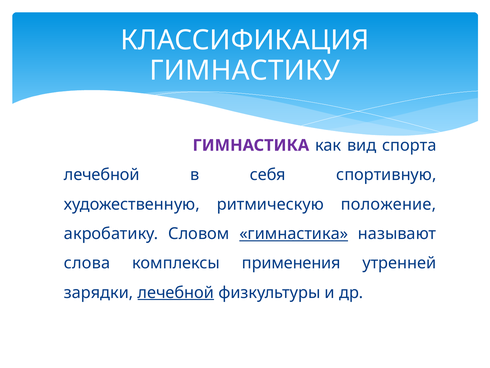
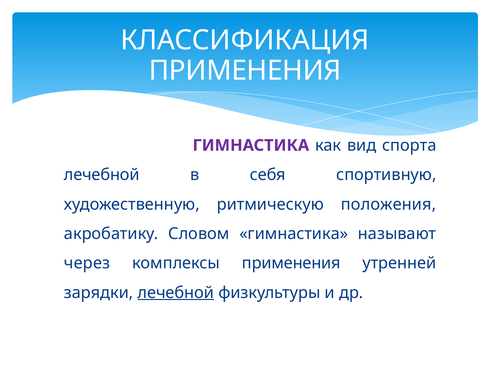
ГИМНАСТИКУ: ГИМНАСТИКУ -> ПРИМЕНЕНИЯ (245, 70)
положение: положение -> положения (389, 204)
гимнастика underline: present -> none (294, 233)
слова: слова -> через (87, 263)
